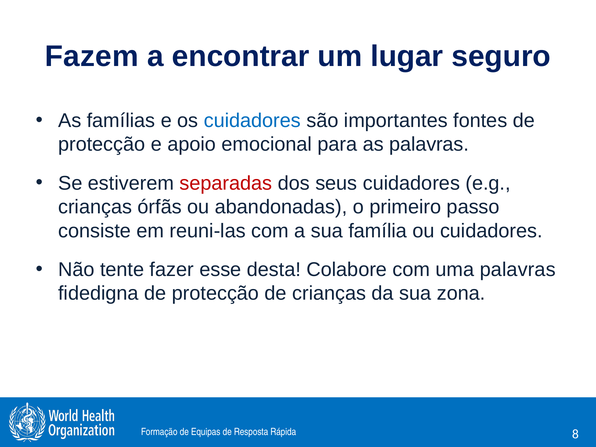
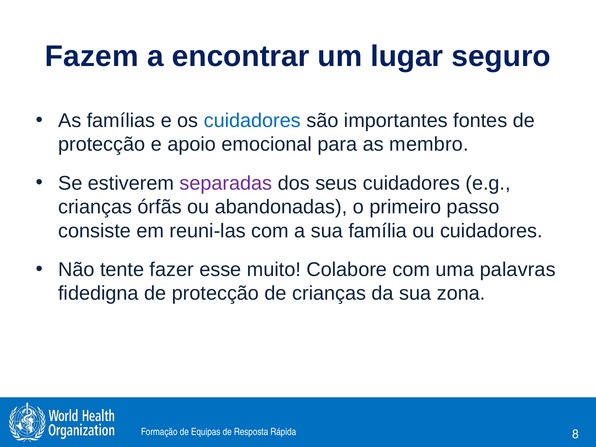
as palavras: palavras -> membro (429, 144)
separadas colour: red -> purple (226, 183)
desta: desta -> muito (274, 270)
